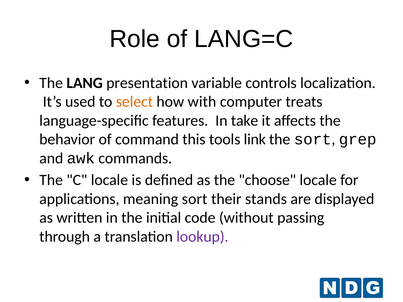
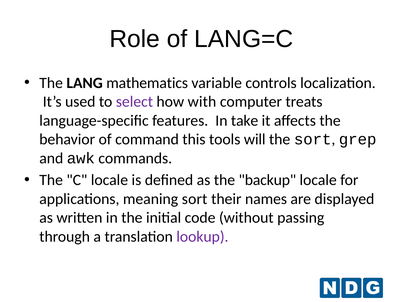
presentation: presentation -> mathematics (147, 83)
select colour: orange -> purple (134, 102)
link: link -> will (255, 139)
choose: choose -> backup (267, 180)
stands: stands -> names (266, 199)
